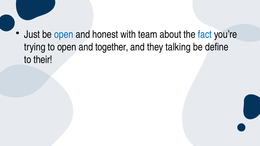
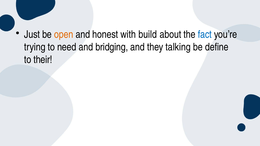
open colour: blue -> orange (64, 34)
team: team -> build (148, 34)
to open: open -> need (67, 47)
together: together -> bridging (112, 47)
